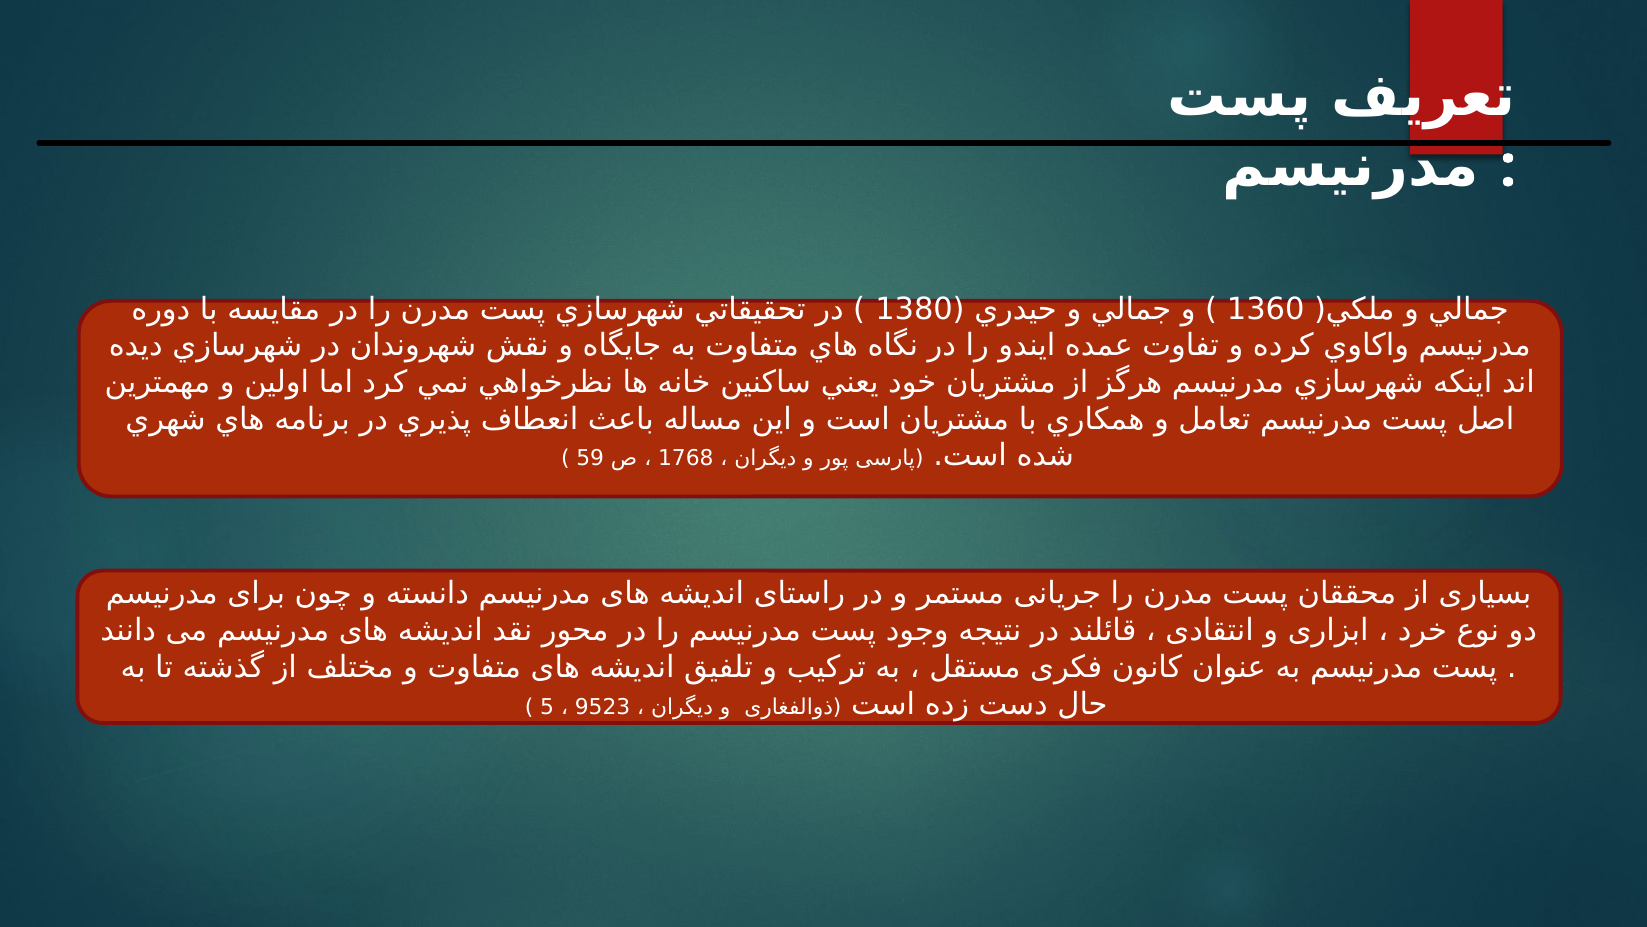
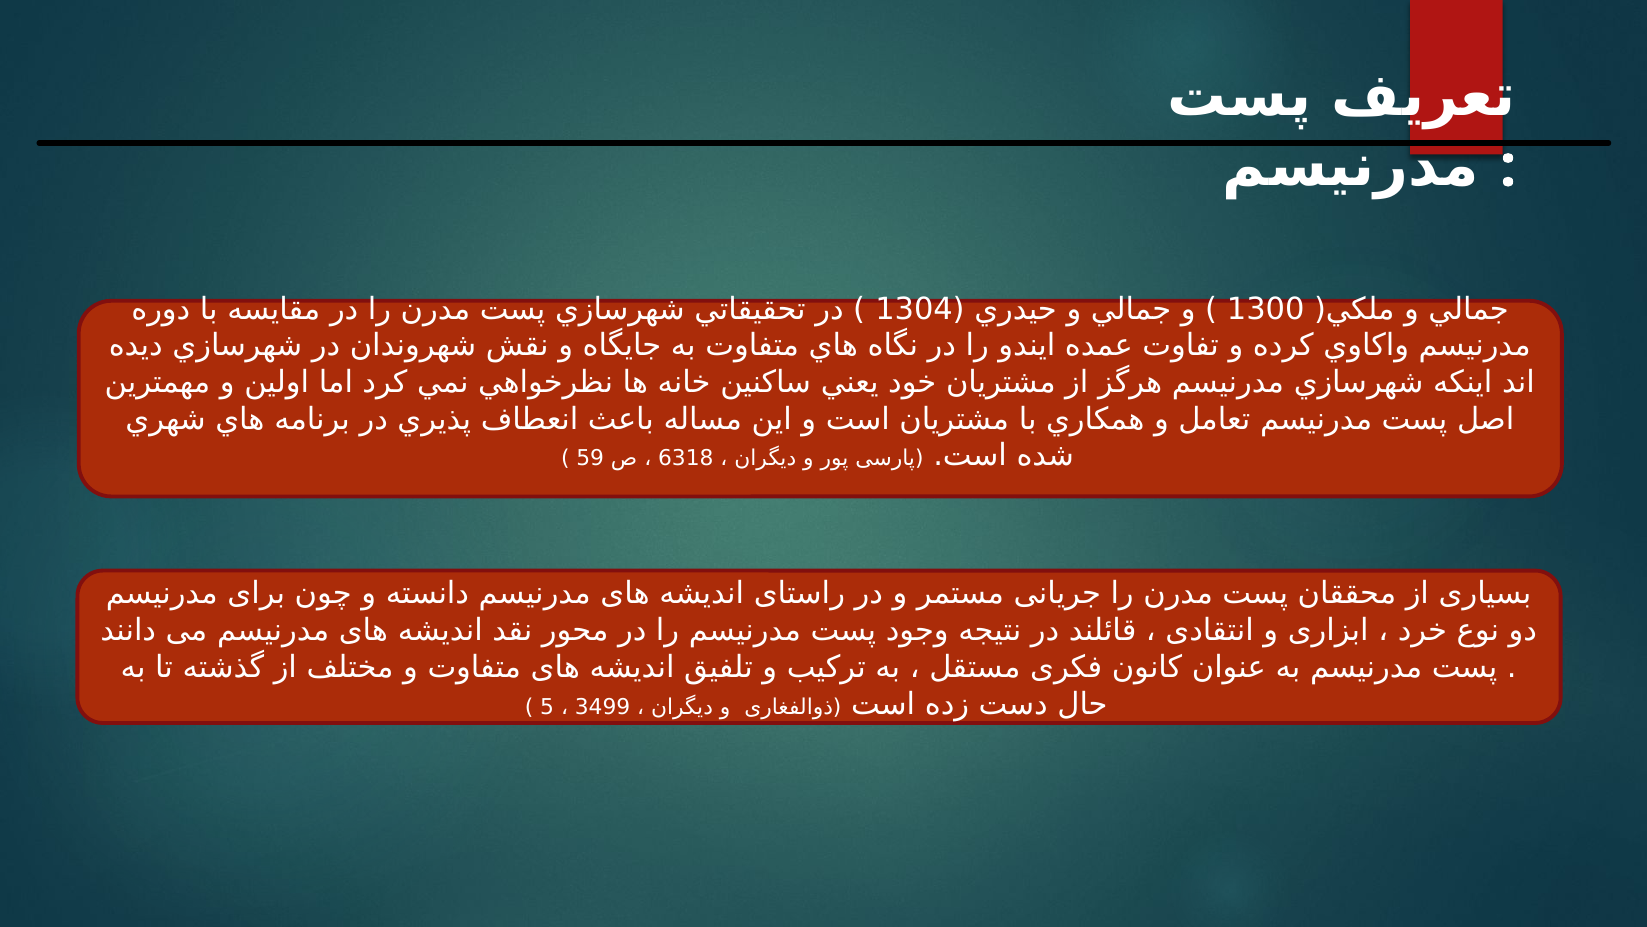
1380: 1380 -> 1304 (914, 309)
1360: 1360 -> 1300 (1266, 309)
1768: 1768 -> 6318 (686, 458)
9523: 9523 -> 3499 (603, 706)
